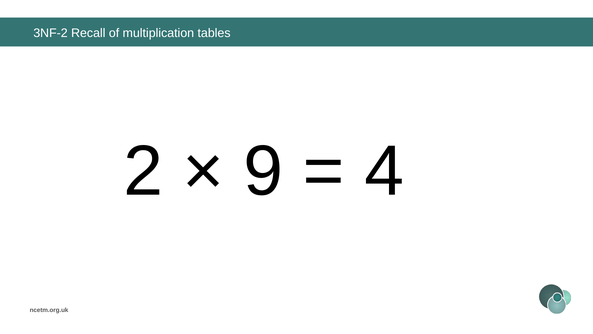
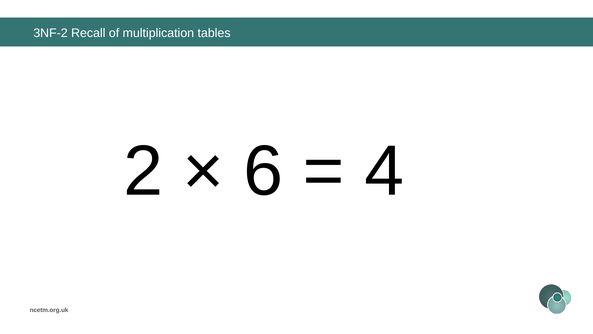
9: 9 -> 6 (263, 171)
